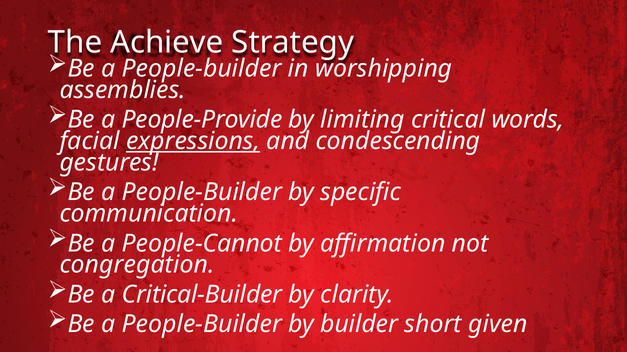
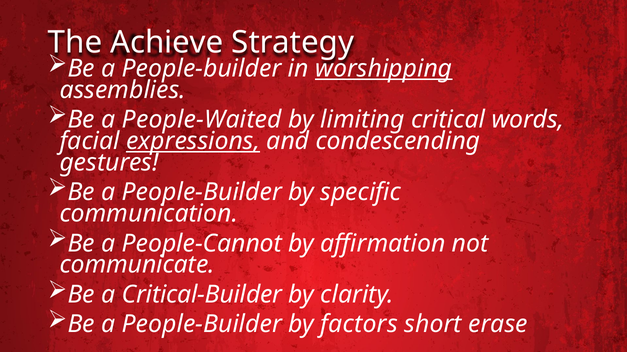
worshipping underline: none -> present (384, 69)
People-Provide: People-Provide -> People-Waited (202, 120)
congregation: congregation -> communicate (137, 265)
builder: builder -> factors (359, 325)
given: given -> erase (498, 325)
